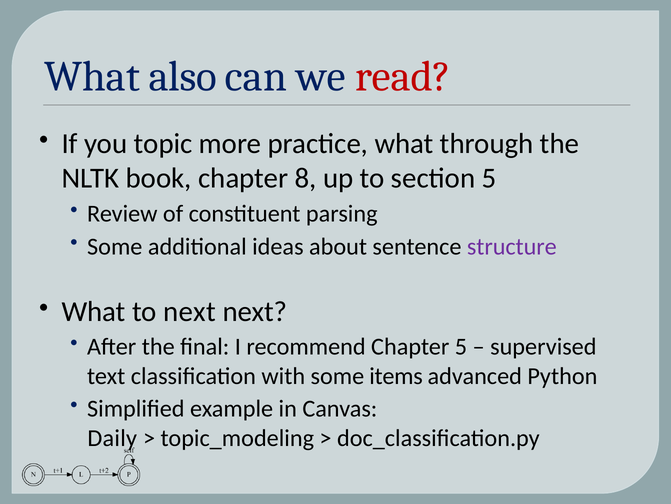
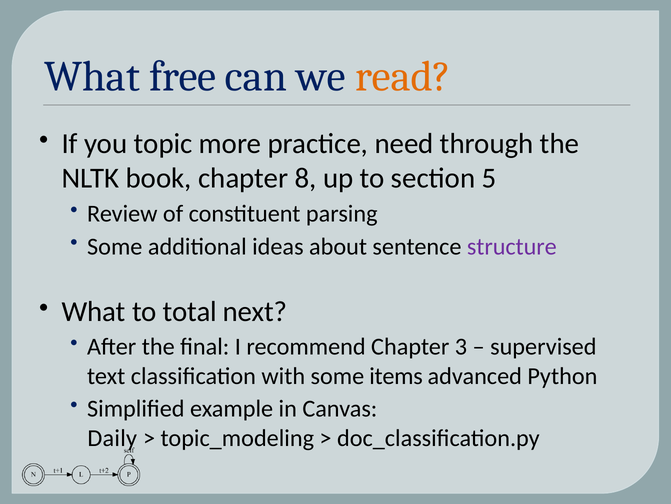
also: also -> free (183, 76)
read colour: red -> orange (403, 76)
practice what: what -> need (404, 143)
to next: next -> total (190, 311)
Chapter 5: 5 -> 3 (461, 346)
